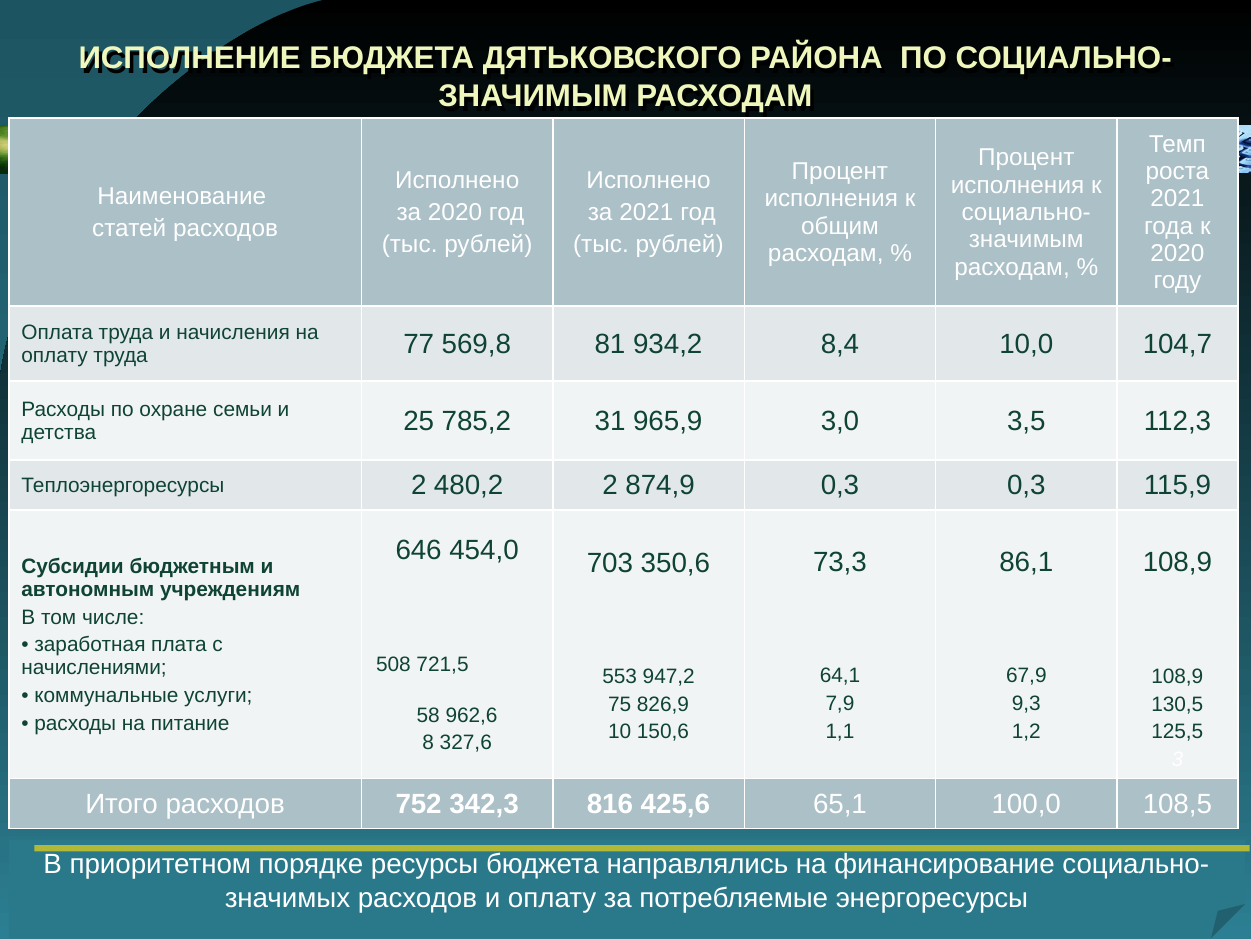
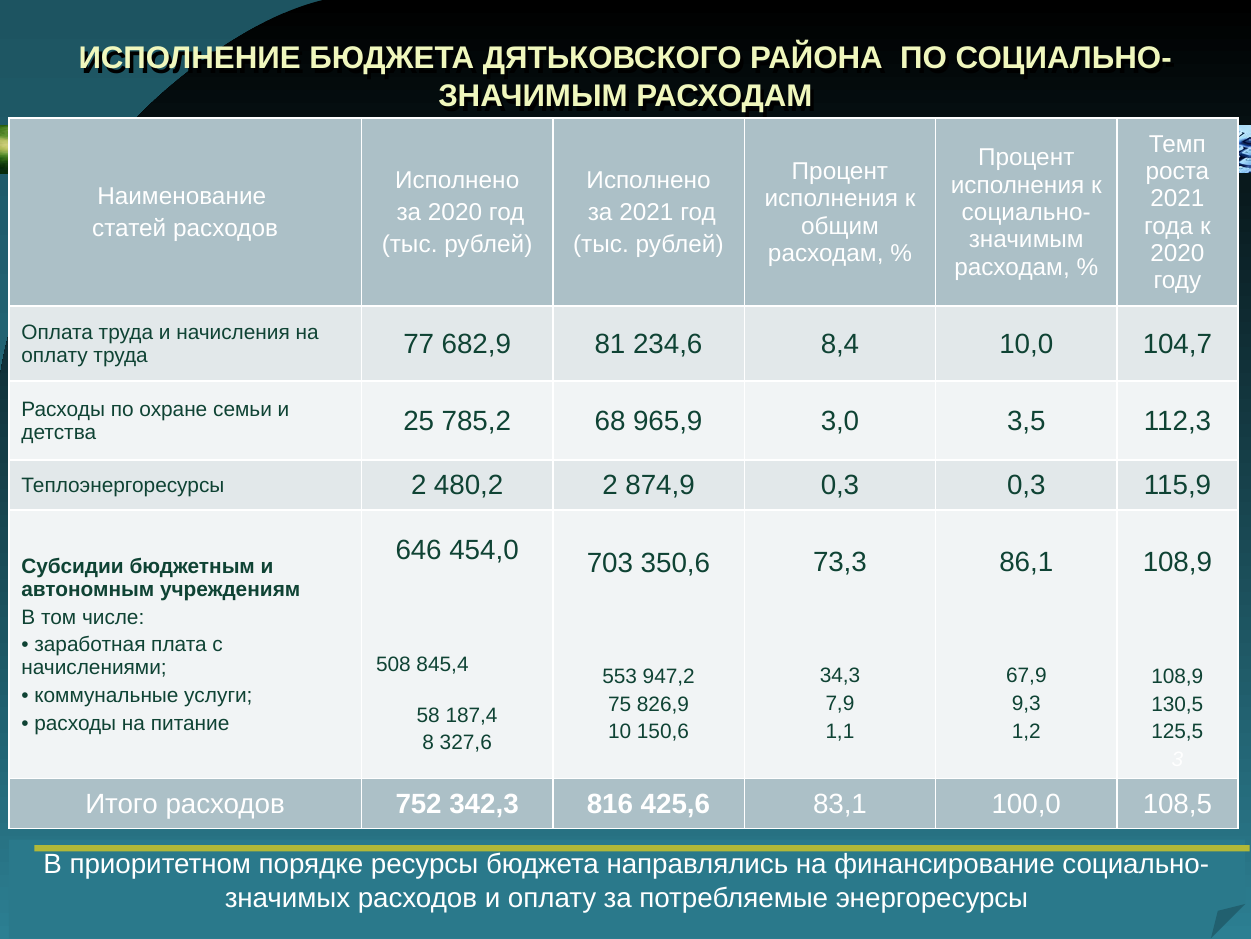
569,8: 569,8 -> 682,9 (476, 344)
934,2: 934,2 -> 234,6 (668, 344)
31: 31 -> 68 (610, 421)
721,5: 721,5 -> 845,4 (443, 664)
64,1: 64,1 -> 34,3 (840, 676)
962,6: 962,6 -> 187,4 (472, 715)
65,1: 65,1 -> 83,1 (840, 803)
